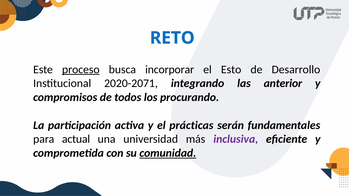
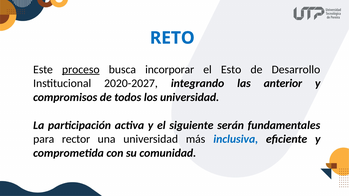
2020-2071: 2020-2071 -> 2020-2027 (131, 84)
los procurando: procurando -> universidad (190, 97)
prácticas: prácticas -> siguiente (191, 125)
actual: actual -> rector (76, 139)
inclusiva colour: purple -> blue (236, 139)
comunidad underline: present -> none (168, 153)
